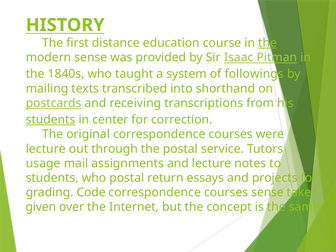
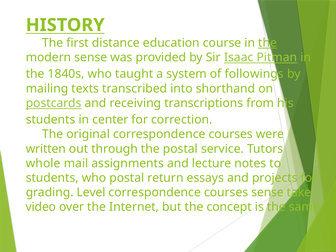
students underline: present -> none (51, 120)
lecture: lecture -> written (46, 149)
usage: usage -> whole (43, 163)
Code: Code -> Level (91, 192)
given: given -> video (41, 207)
